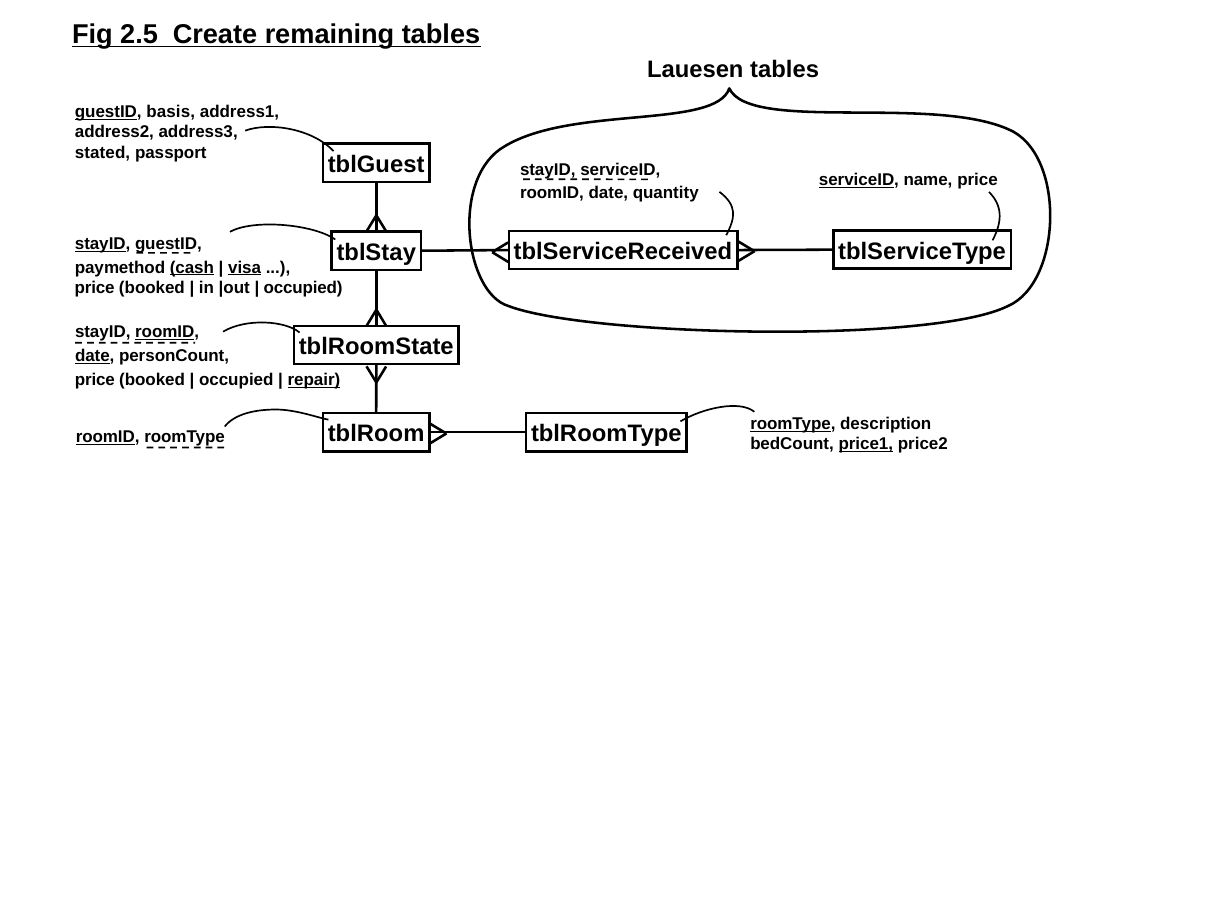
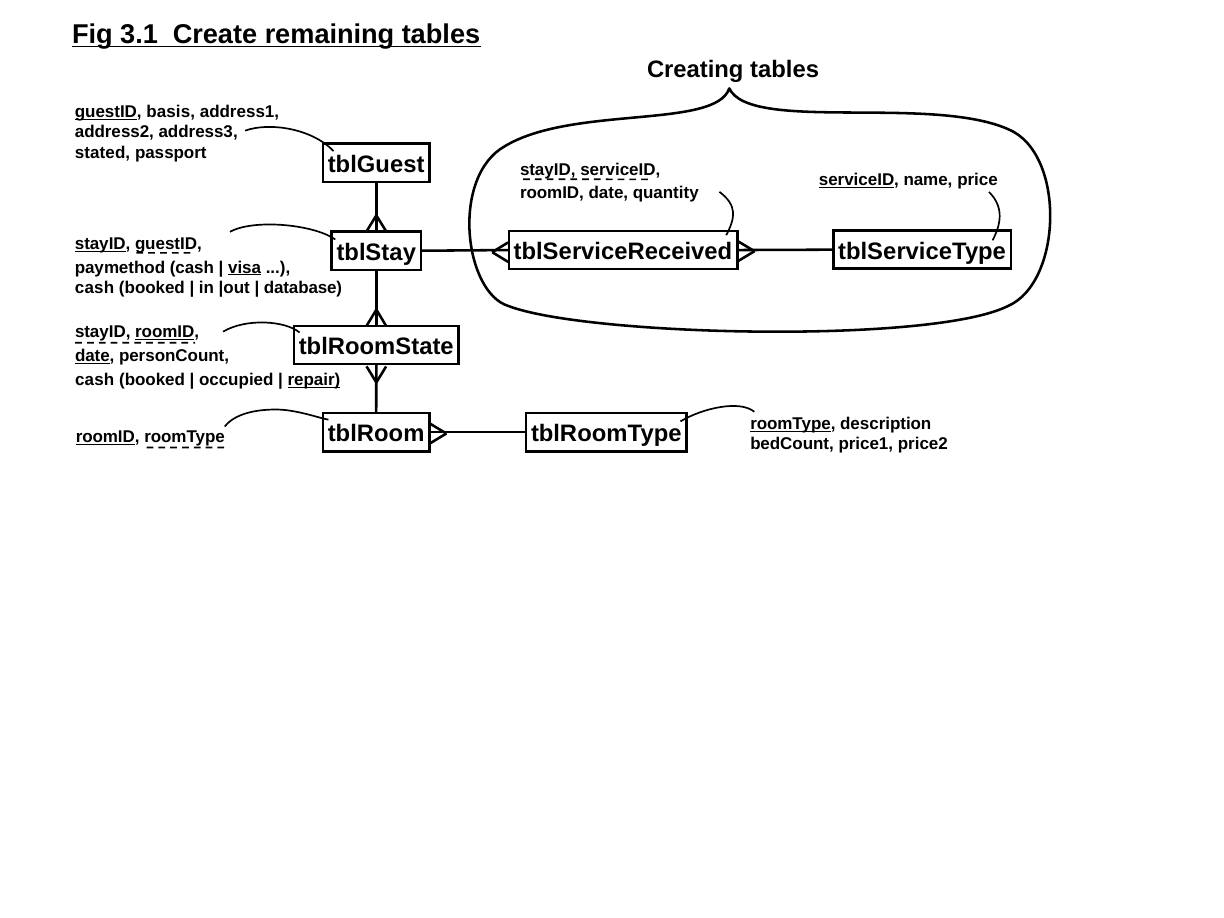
2.5: 2.5 -> 3.1 (139, 35)
Lauesen: Lauesen -> Creating (695, 70)
cash underline: present -> none (192, 267)
price: price -> cash (95, 288)
occupied: occupied -> database (303, 288)
price: price -> cash (95, 380)
price1 underline: present -> none (866, 444)
